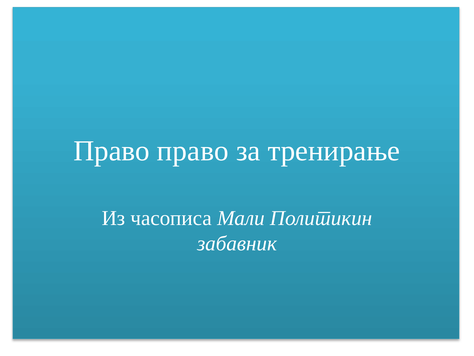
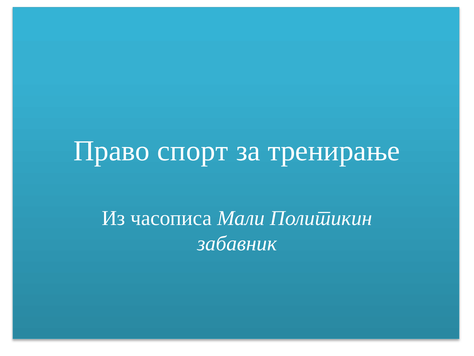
Право право: право -> спорт (193, 151)
